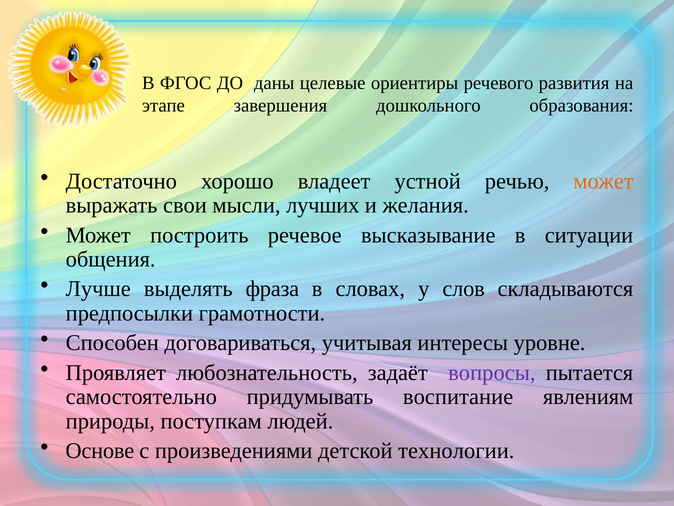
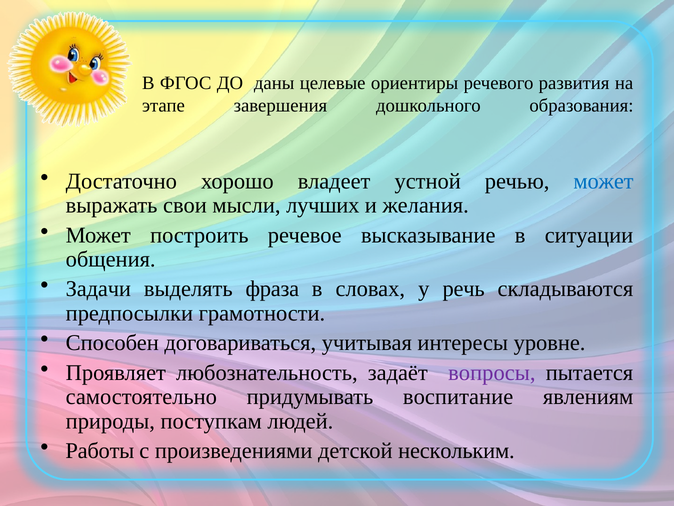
может colour: orange -> blue (604, 181)
Лучше: Лучше -> Задачи (98, 289)
слов: слов -> речь (464, 289)
Основе: Основе -> Работы (100, 450)
технологии: технологии -> нескольким (456, 450)
